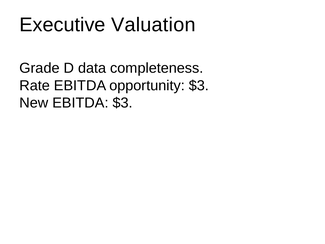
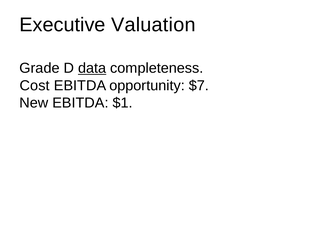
data underline: none -> present (92, 68)
Rate: Rate -> Cost (35, 85)
opportunity $3: $3 -> $7 (199, 85)
EBITDA $3: $3 -> $1 (123, 103)
